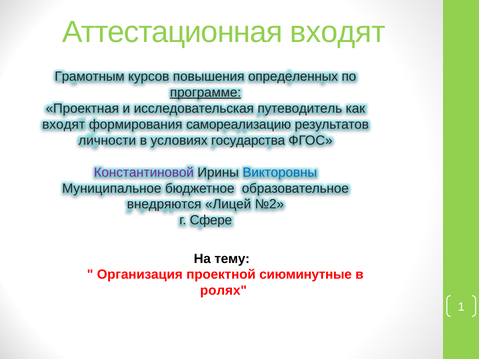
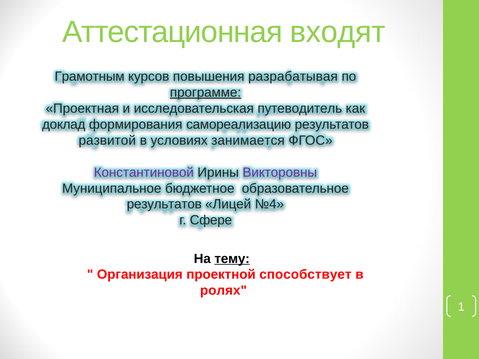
определенных: определенных -> разрабатывая (293, 77)
входят: входят -> доклад (64, 125)
личности: личности -> развитой (107, 140)
государства: государства -> занимается (248, 140)
Викторовны colour: blue -> purple (280, 172)
внедряются: внедряются -> результатов (164, 204)
№2: №2 -> №4 (269, 204)
тему underline: none -> present (232, 259)
сиюминутные: сиюминутные -> способствует (305, 275)
